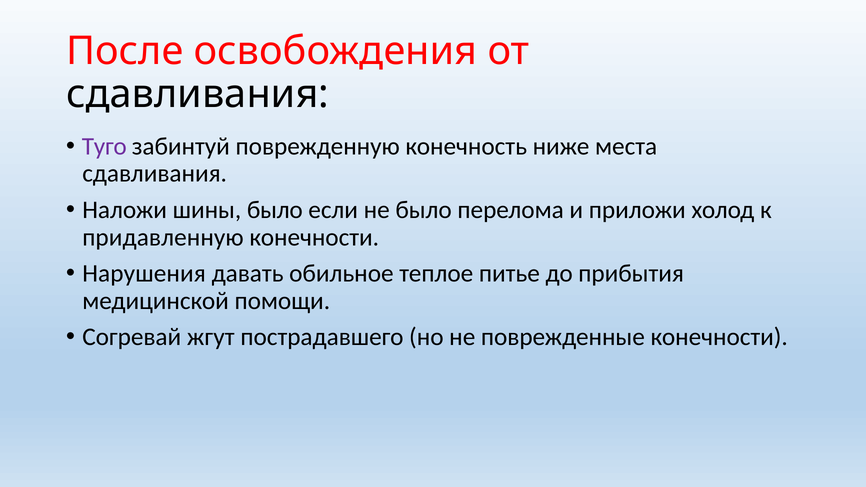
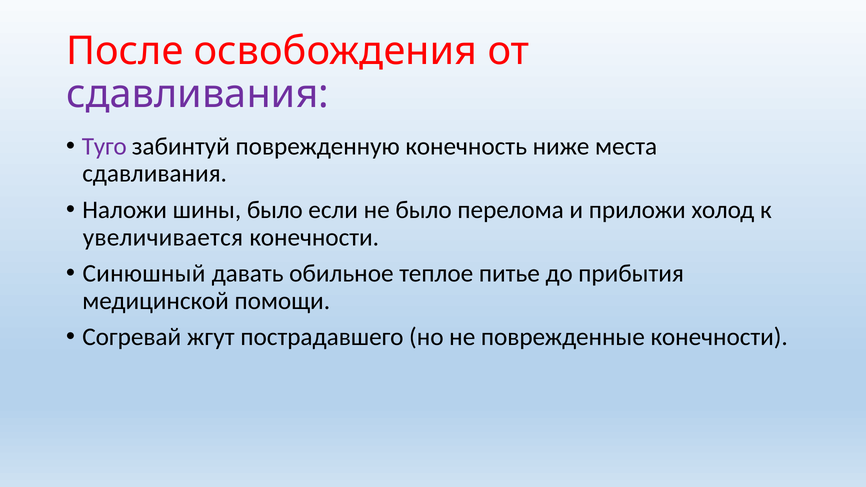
сдавливания colour: black -> purple (198, 94)
придавленную: придавленную -> увеличивается (163, 237)
Нарушения: Нарушения -> Синюшный (144, 274)
